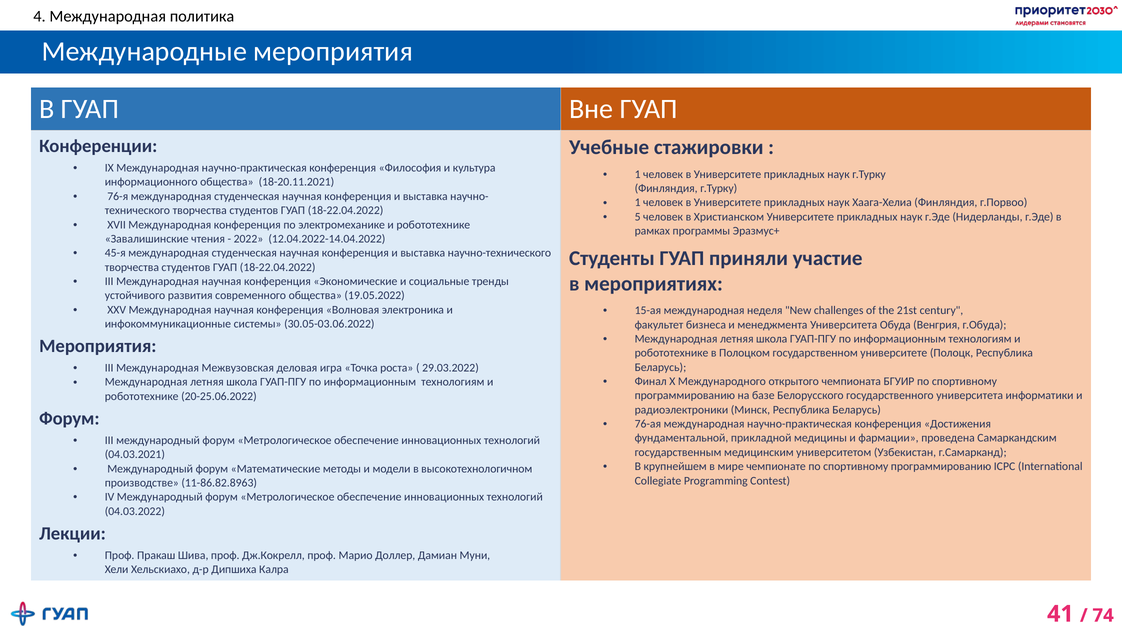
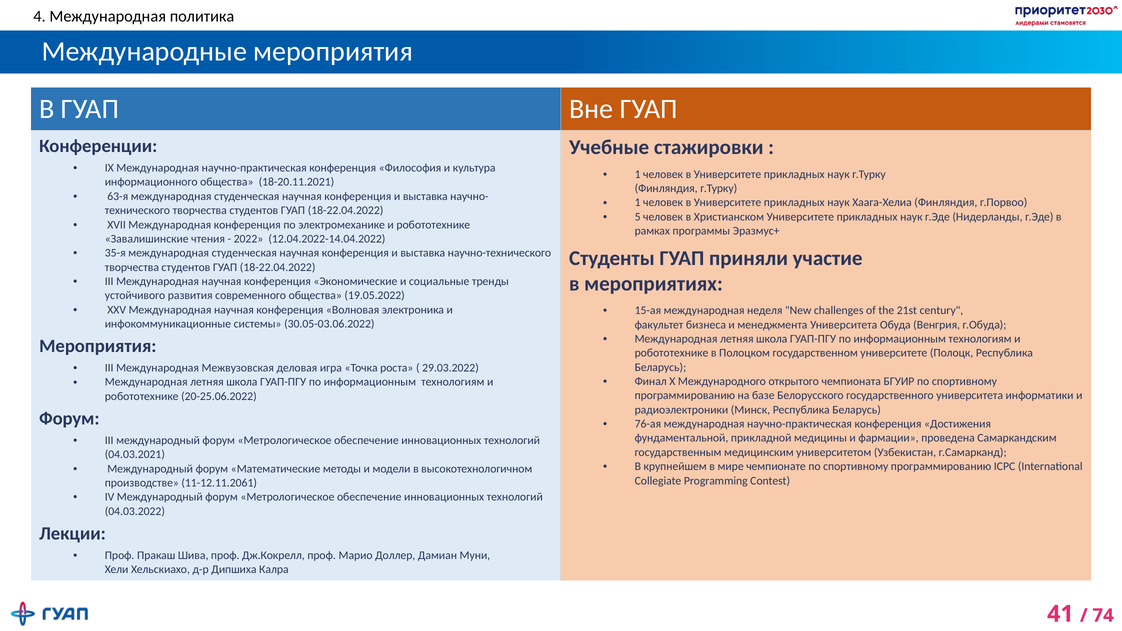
76-я: 76-я -> 63-я (118, 196)
45-я: 45-я -> 35-я (115, 253)
11-86.82.8963: 11-86.82.8963 -> 11-12.11.2061 (219, 483)
